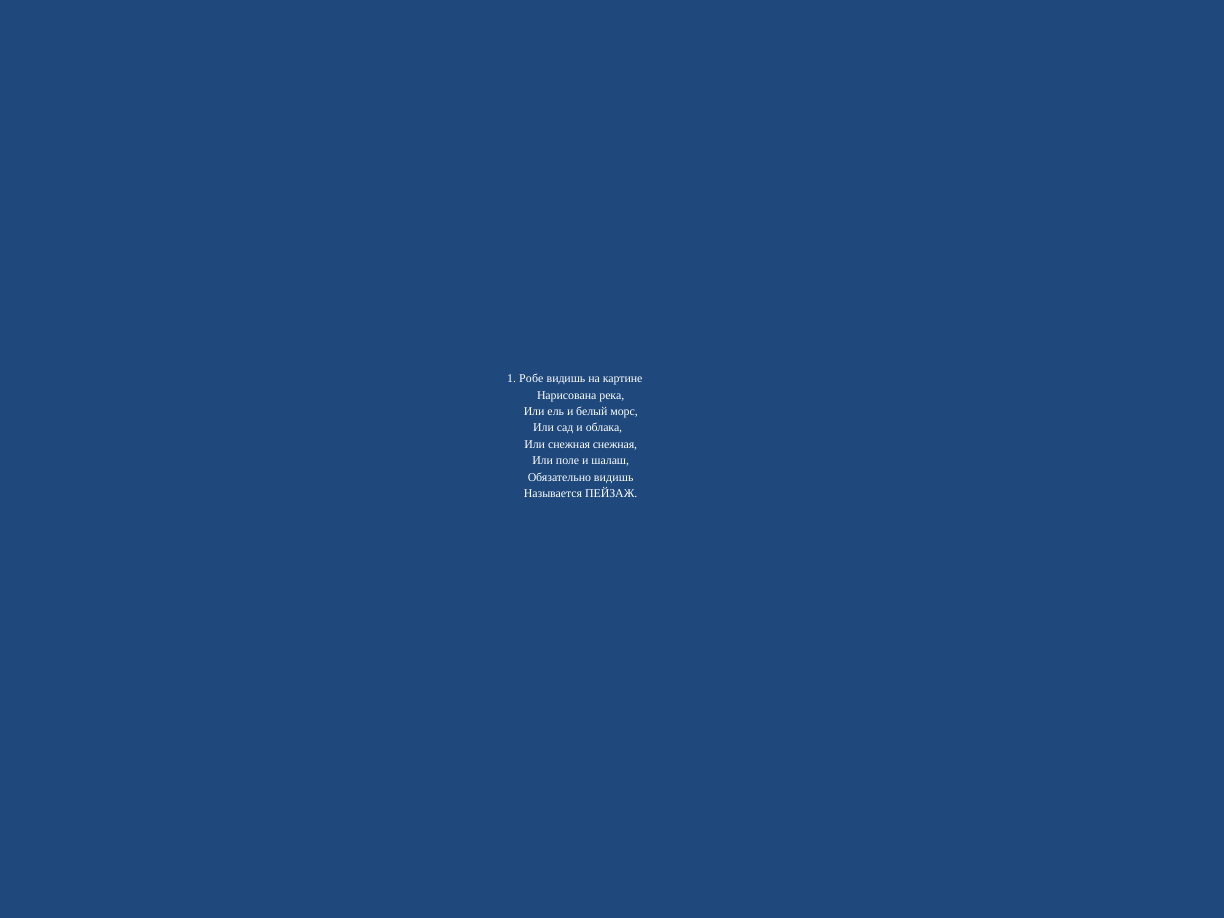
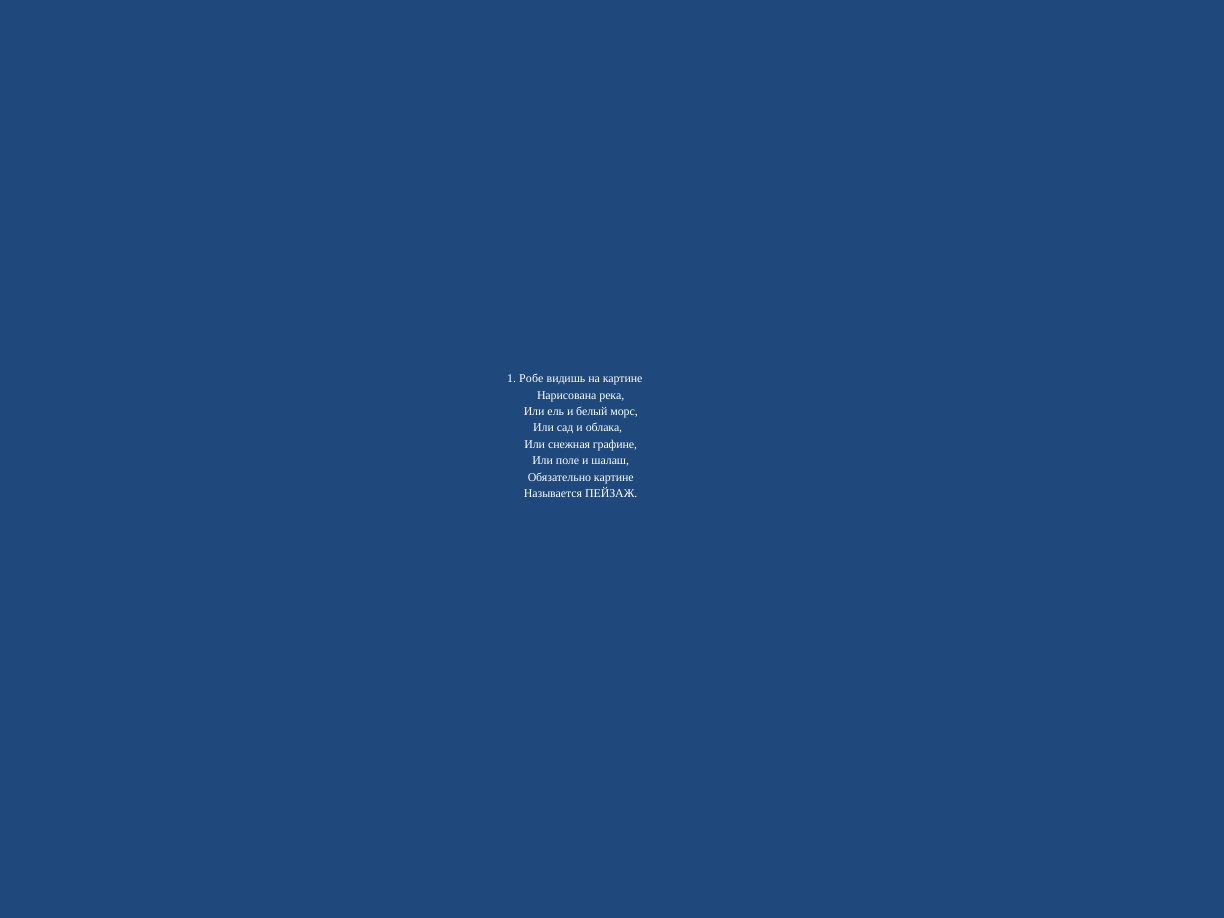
снежная снежная: снежная -> графине (615, 444)
Обязательно видишь: видишь -> картине (614, 477)
